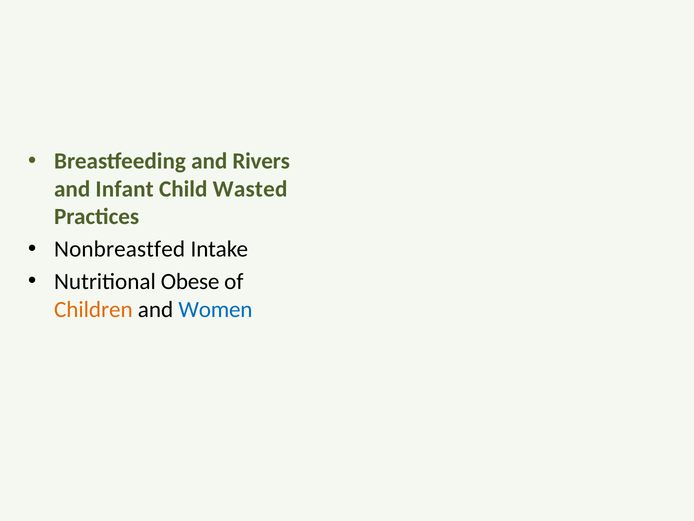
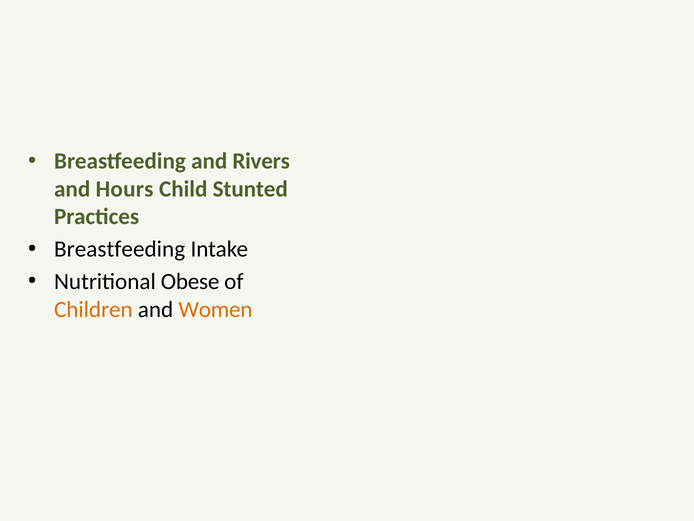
Infant: Infant -> Hours (125, 189)
Wasted: Wasted -> Stunted (250, 189)
Nonbreastfed: Nonbreastfed -> Breastfeeding (120, 249)
Women colour: blue -> orange (215, 309)
